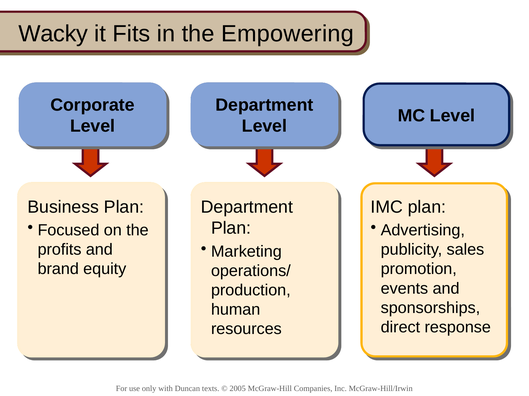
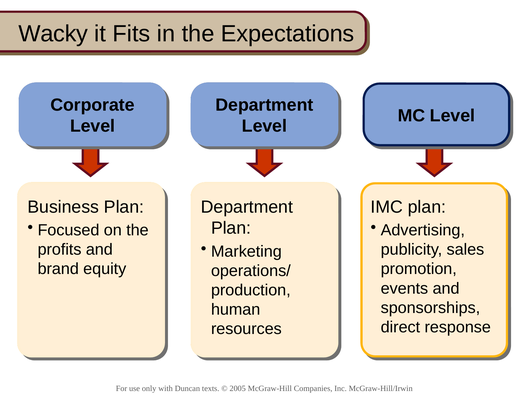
Empowering: Empowering -> Expectations (288, 34)
